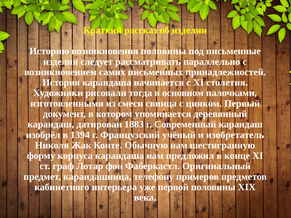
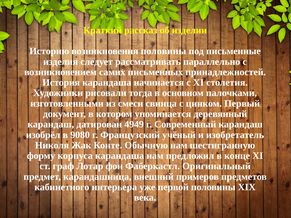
1883: 1883 -> 4949 (134, 125)
1394: 1394 -> 9080 (80, 135)
телефону: телефону -> внешний (154, 177)
